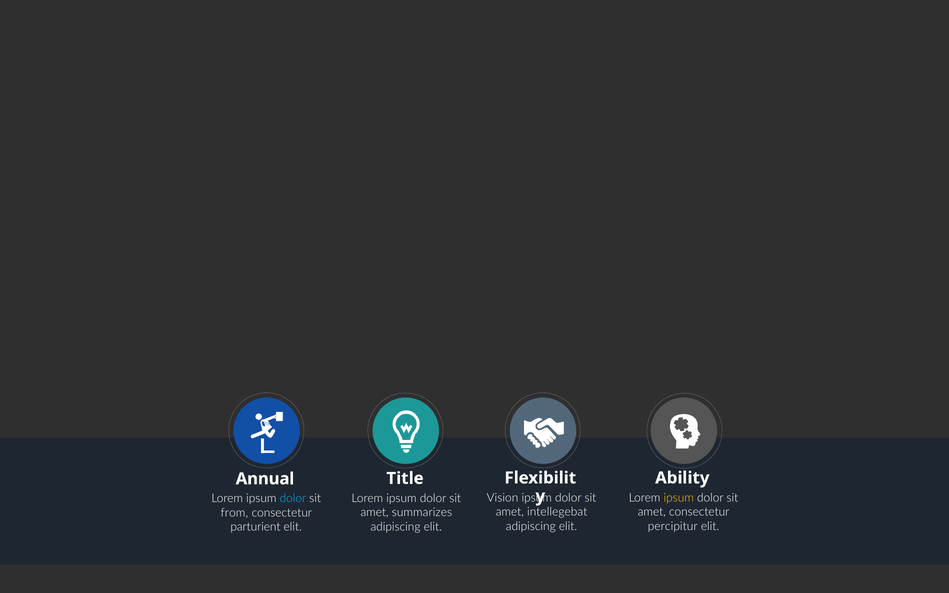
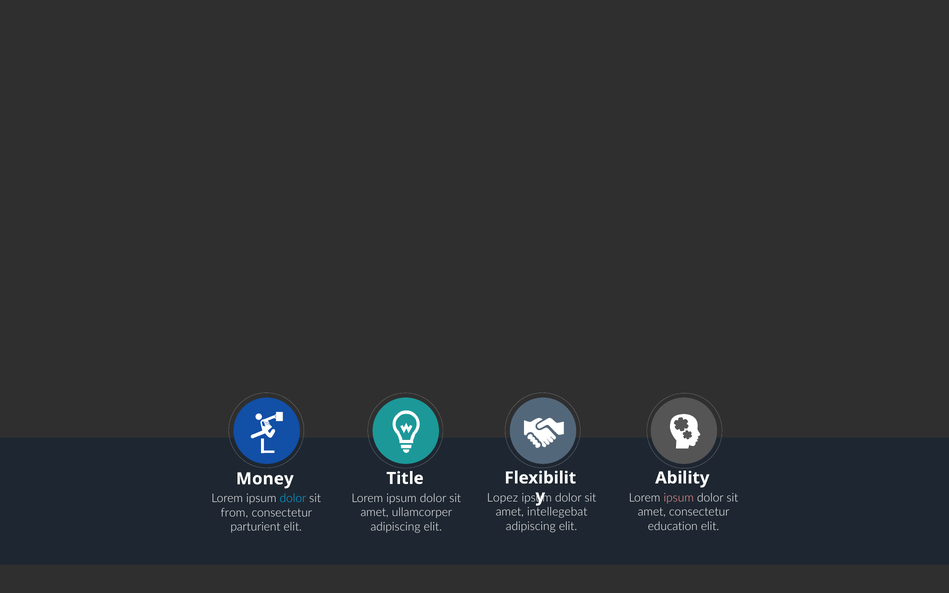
Annual: Annual -> Money (265, 479)
Vision: Vision -> Lopez (502, 498)
ipsum colour: yellow -> pink (679, 498)
summarizes: summarizes -> ullamcorper (422, 512)
percipitur: percipitur -> education (673, 526)
